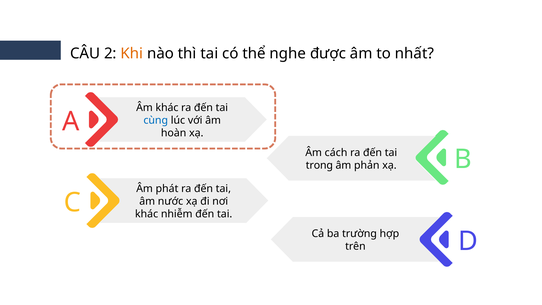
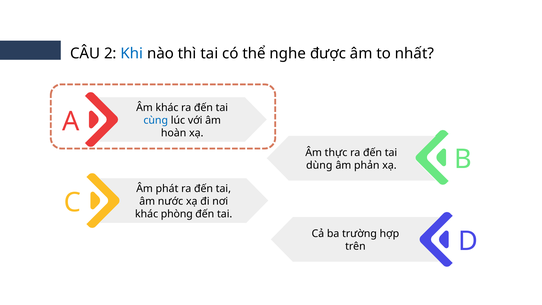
Khi colour: orange -> blue (132, 53)
cách: cách -> thực (336, 153)
trong: trong -> dùng (319, 165)
nhiễm: nhiễm -> phòng (177, 214)
